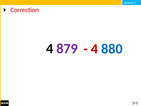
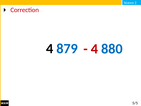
879 colour: purple -> blue (67, 49)
